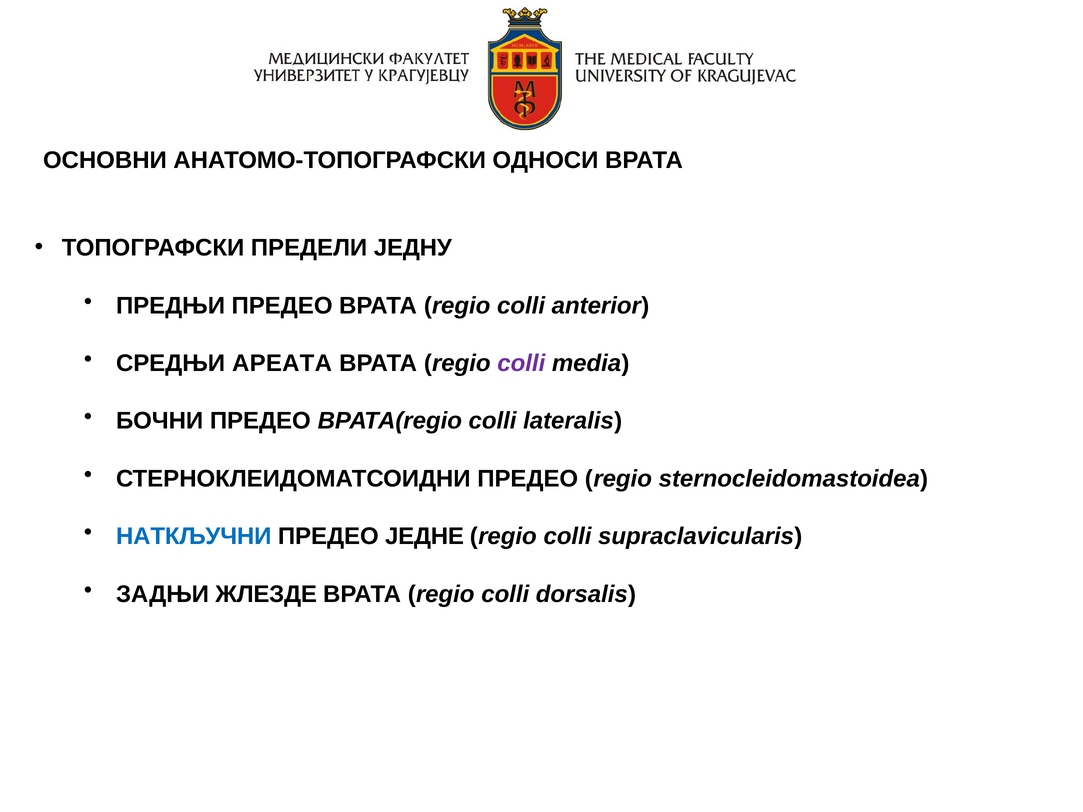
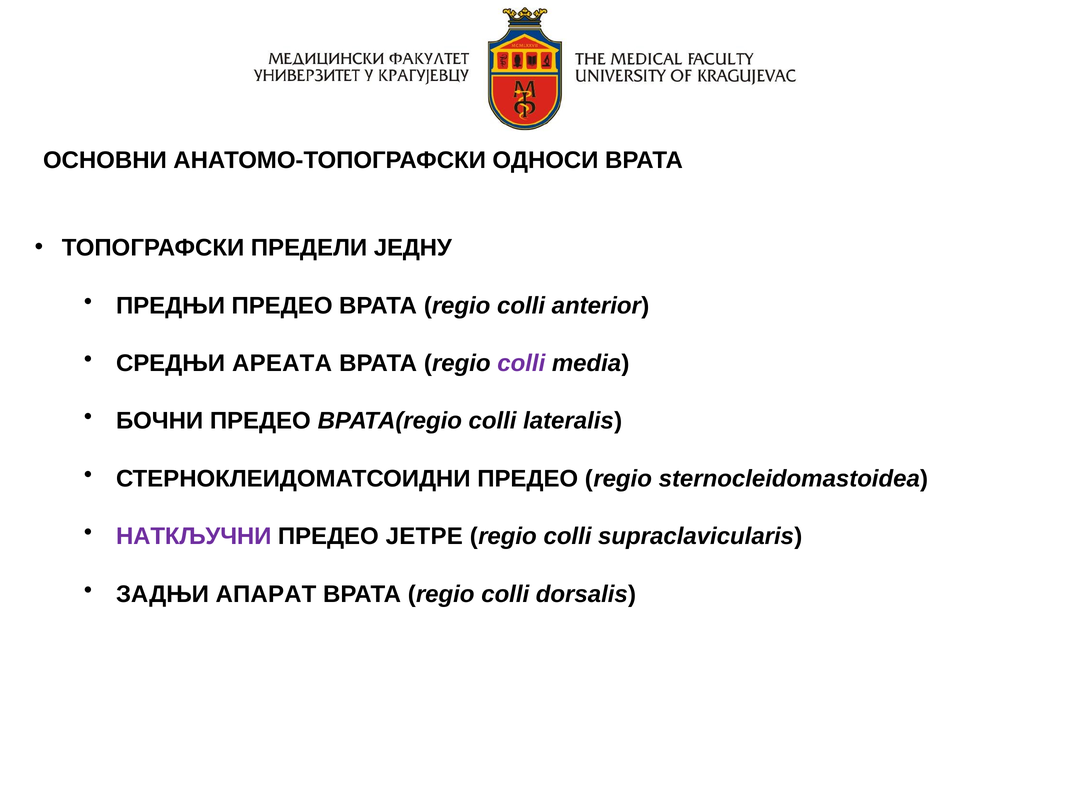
НАТКЉУЧНИ colour: blue -> purple (194, 537)
ЈЕДНЕ: ЈЕДНЕ -> ЈЕТРЕ (424, 537)
ЖЛЕЗДЕ: ЖЛЕЗДЕ -> АПАРАТ (266, 594)
